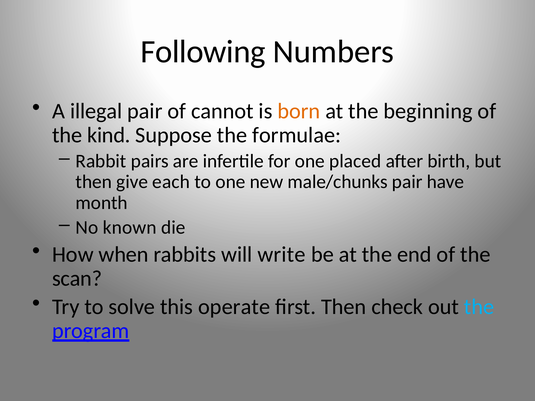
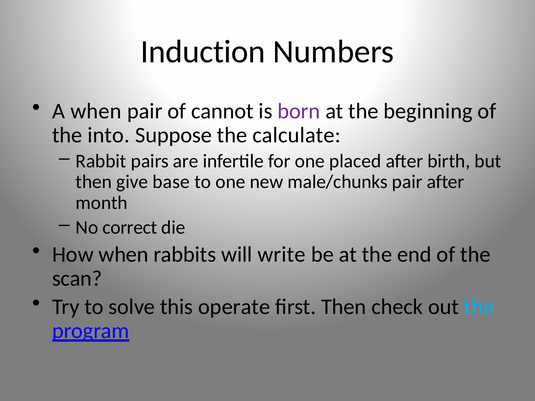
Following: Following -> Induction (203, 52)
A illegal: illegal -> when (96, 111)
born colour: orange -> purple (299, 111)
kind: kind -> into (109, 135)
formulae: formulae -> calculate (297, 135)
each: each -> base (171, 182)
pair have: have -> after (446, 182)
known: known -> correct (130, 227)
